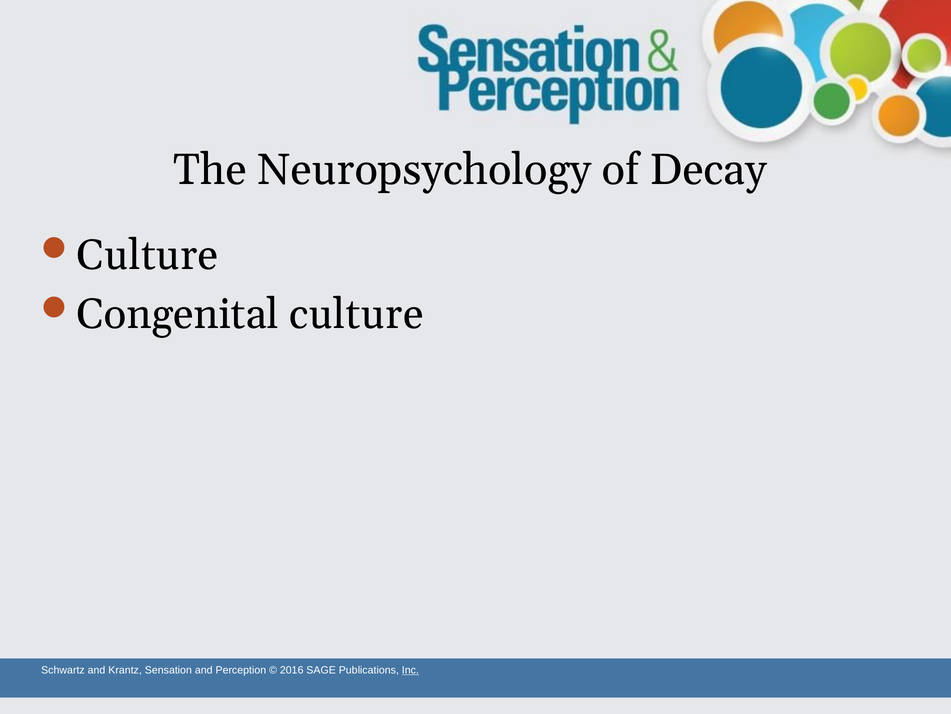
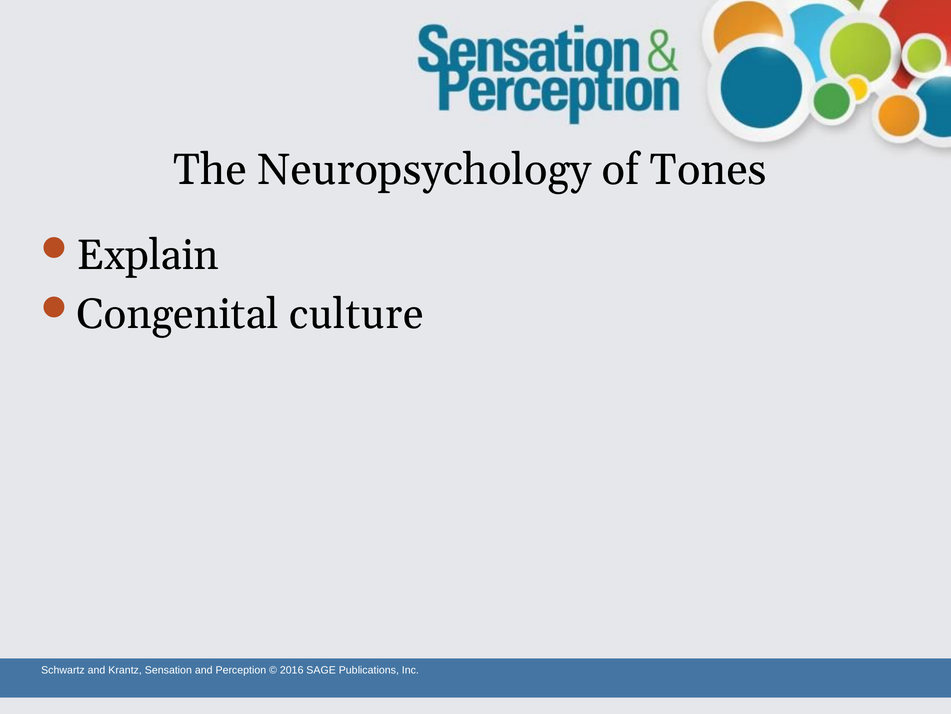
Decay: Decay -> Tones (708, 170)
Culture: Culture -> Explain (148, 255)
Inc underline: present -> none (410, 670)
